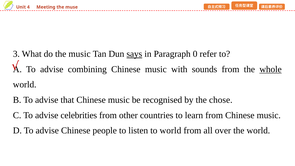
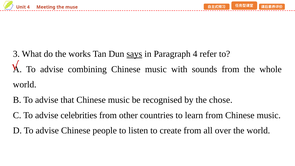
the music: music -> works (80, 54)
Paragraph 0: 0 -> 4 (195, 54)
whole underline: present -> none (271, 69)
to world: world -> create (171, 130)
